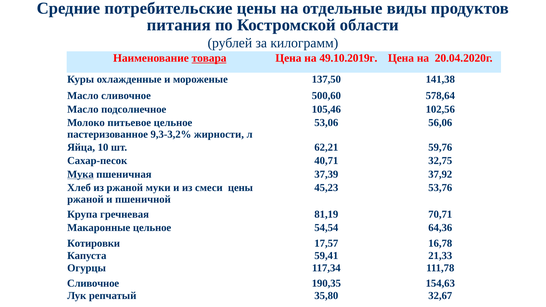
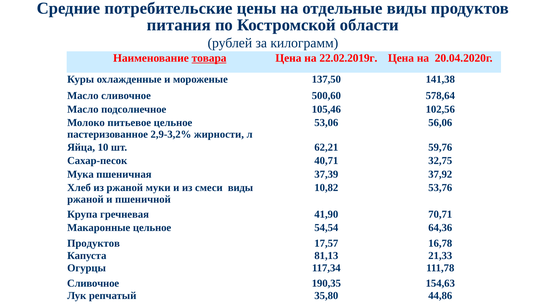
49.10.2019г: 49.10.2019г -> 22.02.2019г (348, 58)
9,3-3,2%: 9,3-3,2% -> 2,9-3,2% (171, 135)
Мука underline: present -> none (80, 174)
смеси цены: цены -> виды (240, 188)
45,23: 45,23 -> 10,82 (326, 188)
81,19: 81,19 -> 41,90 (326, 214)
Котировки: Котировки -> Продуктов (94, 243)
59,41: 59,41 -> 81,13 (326, 256)
32,67: 32,67 -> 44,86 (440, 296)
